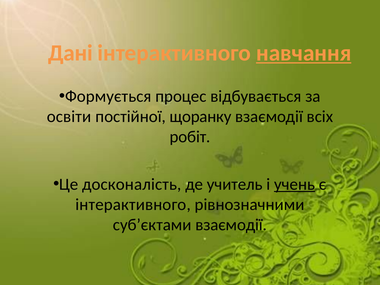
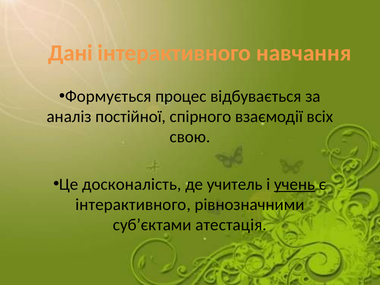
навчання underline: present -> none (304, 53)
освіти: освіти -> аналіз (69, 117)
щоранку: щоранку -> спірного (200, 117)
робіт: робіт -> свою (190, 137)
суб’єктами взаємодії: взаємодії -> атестація (231, 225)
